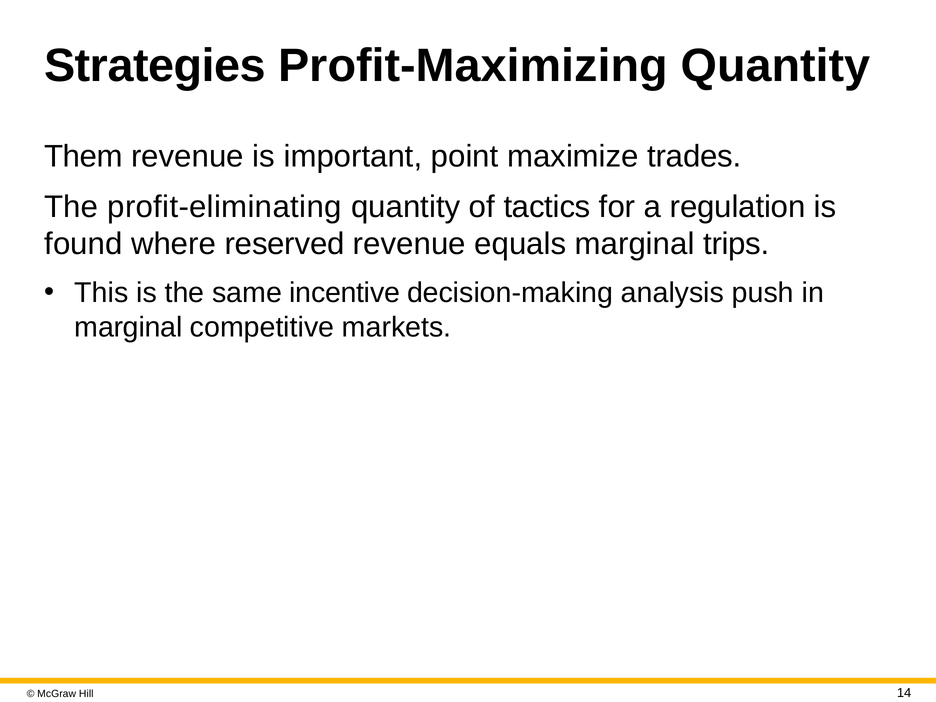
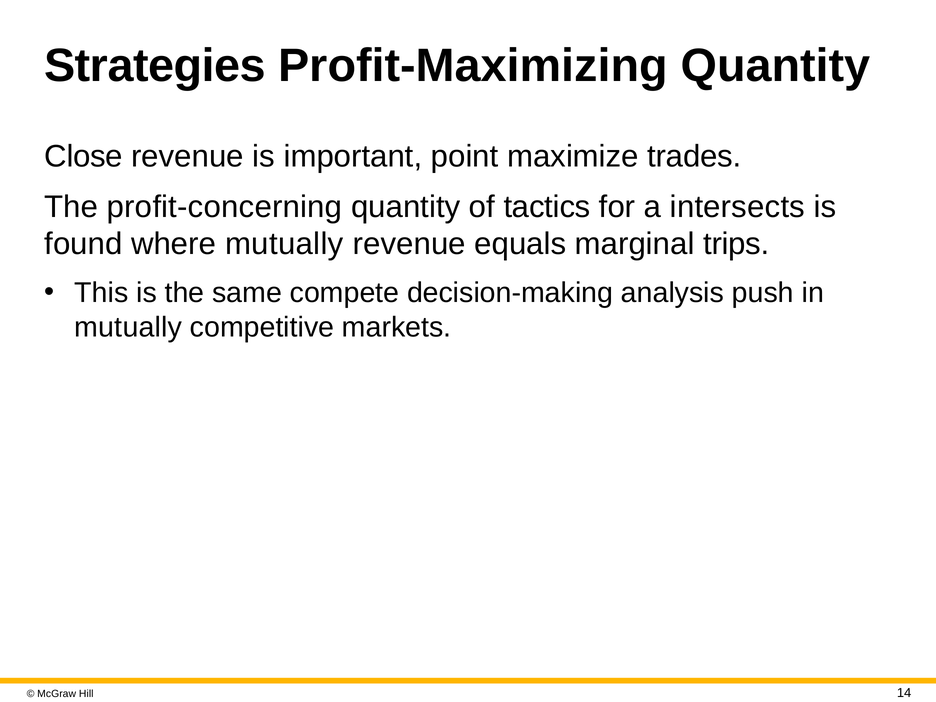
Them: Them -> Close (84, 156)
profit-eliminating: profit-eliminating -> profit-concerning (225, 207)
regulation: regulation -> intersects (737, 207)
where reserved: reserved -> mutually (284, 244)
incentive: incentive -> compete (345, 293)
marginal: marginal -> mutually (128, 327)
